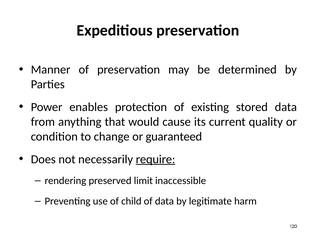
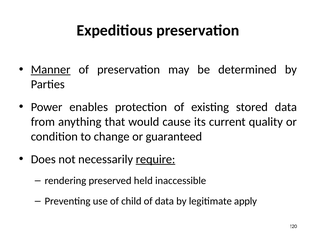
Manner underline: none -> present (51, 70)
limit: limit -> held (143, 181)
harm: harm -> apply (245, 201)
